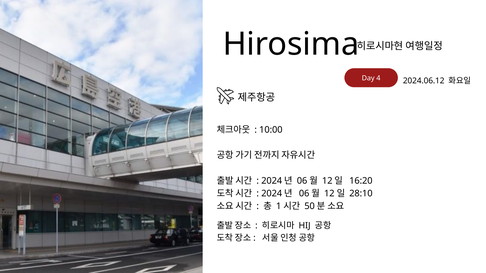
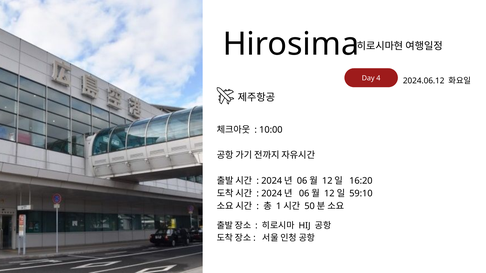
28:10: 28:10 -> 59:10 (361, 194)
